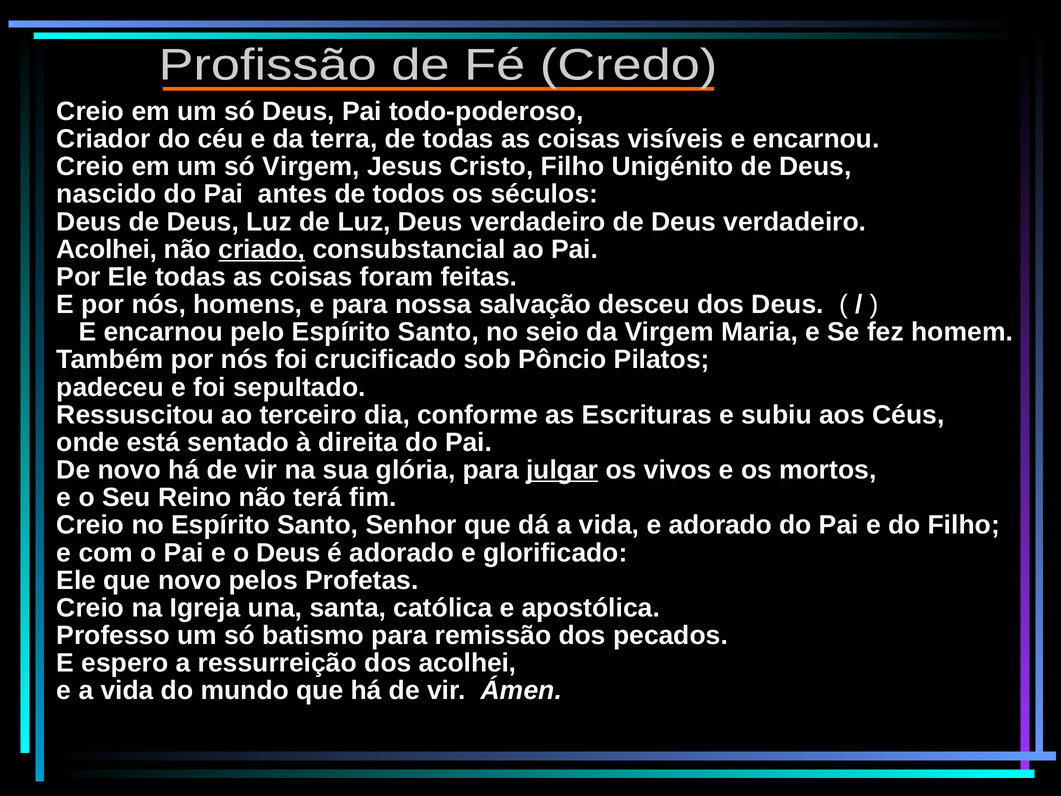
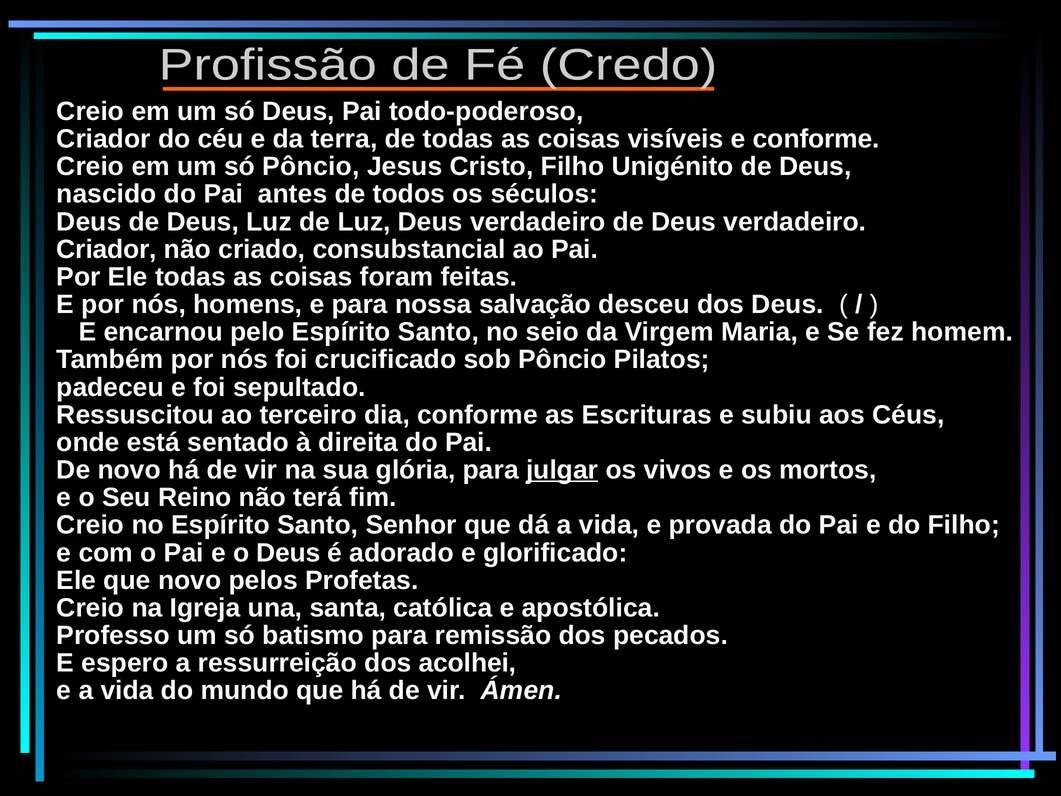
visíveis e encarnou: encarnou -> conforme (816, 139)
só Virgem: Virgem -> Pôncio (311, 167)
Acolhei: Acolhei -> Criador (107, 249)
criado underline: present -> none (262, 249)
e adorado: adorado -> provada (720, 525)
